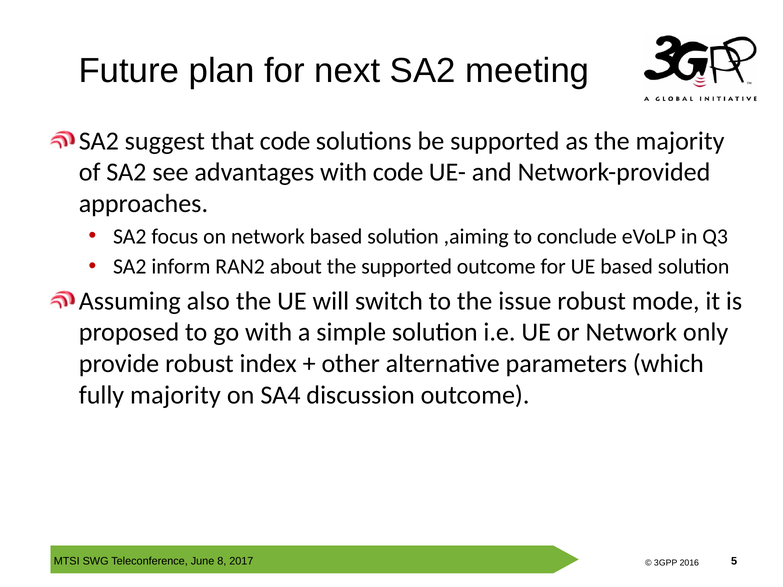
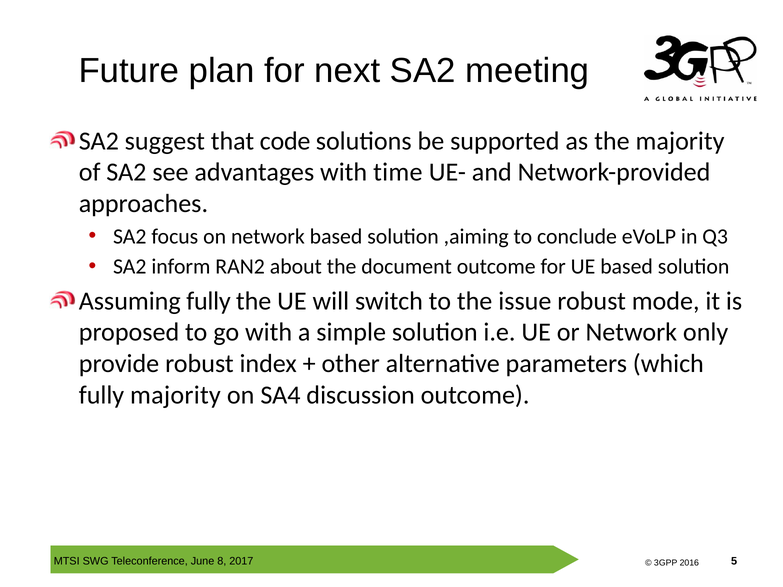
with code: code -> time (398, 172)
the supported: supported -> document (407, 267)
Assuming also: also -> fully (209, 301)
